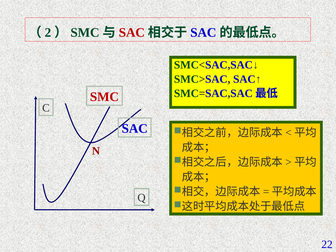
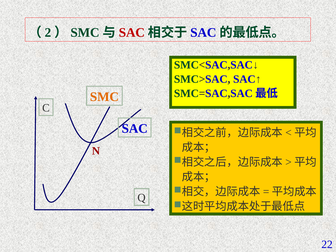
SMC colour: red -> orange (104, 97)
